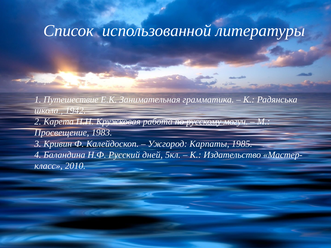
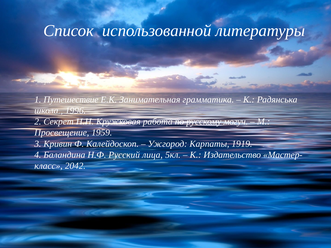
1942: 1942 -> 1996 (76, 111)
Карета: Карета -> Секрет (59, 122)
1983: 1983 -> 1959 (102, 133)
1985: 1985 -> 1919 (242, 144)
дней: дней -> лица (152, 155)
2010: 2010 -> 2042 (75, 166)
